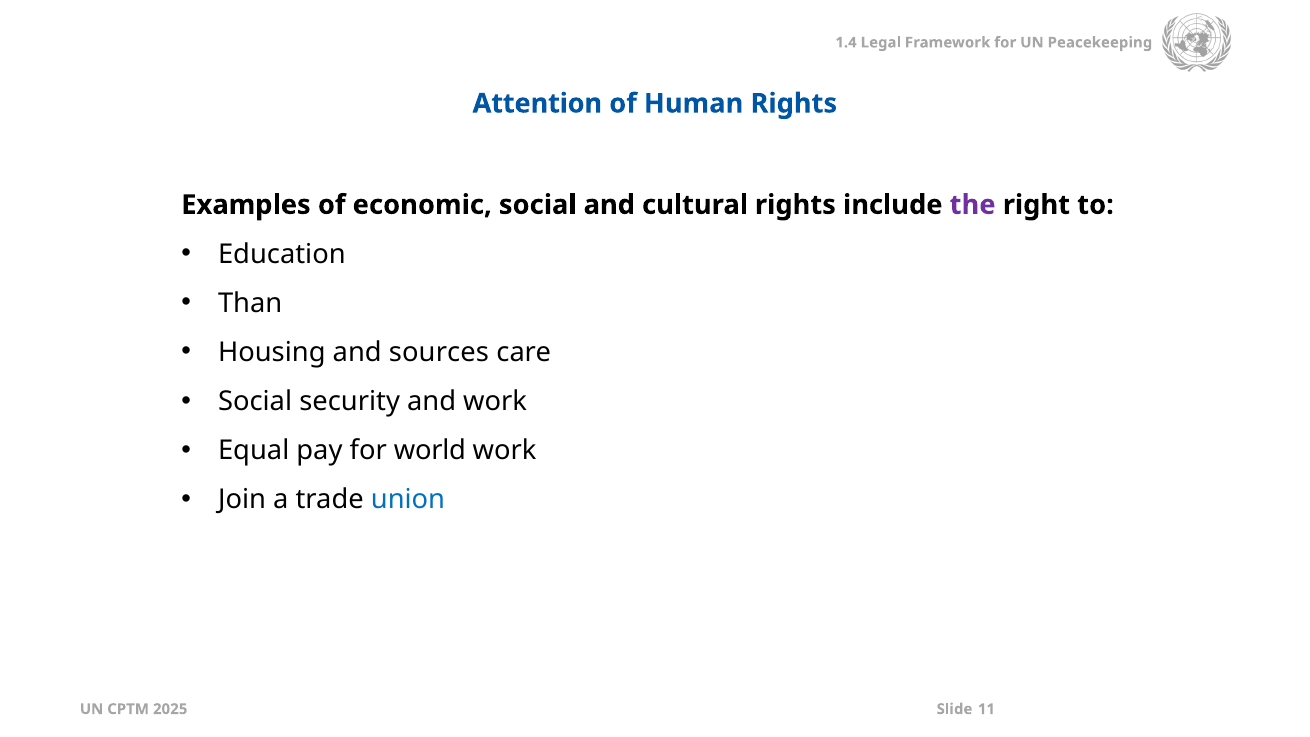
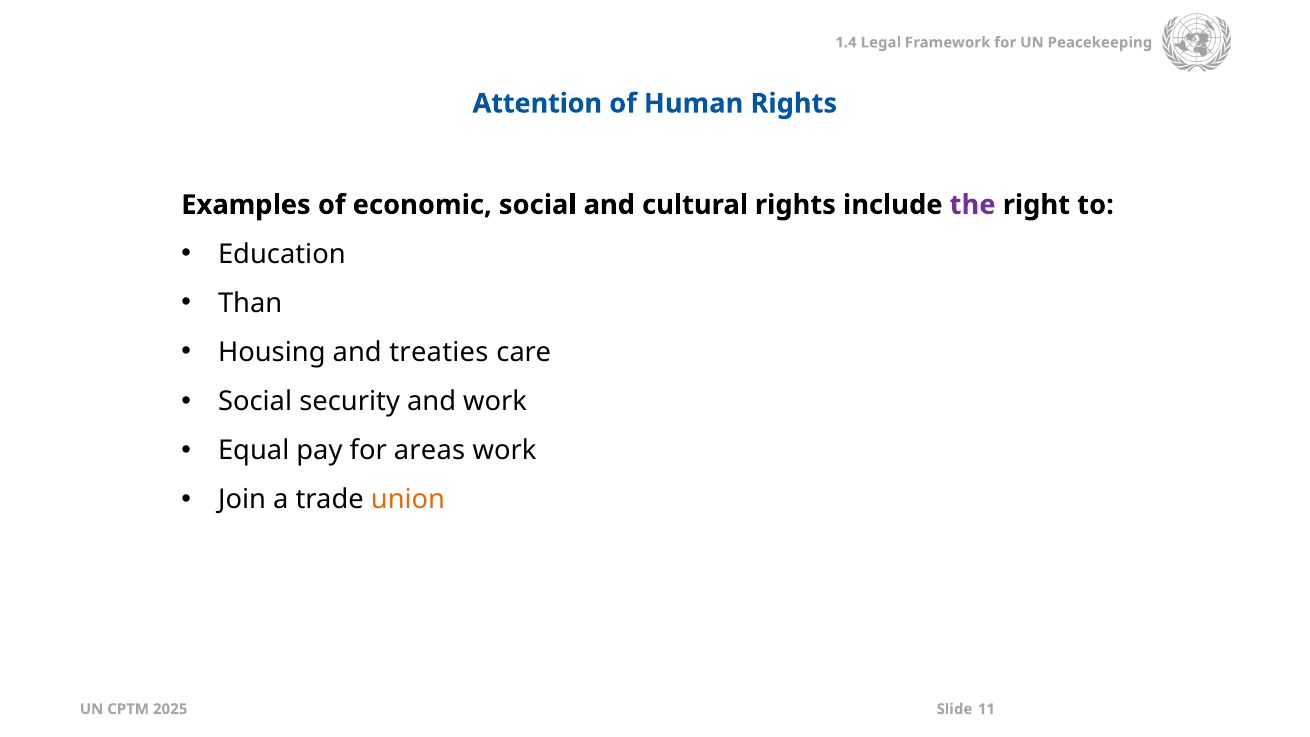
sources: sources -> treaties (439, 352)
world: world -> areas (430, 451)
union colour: blue -> orange (408, 500)
